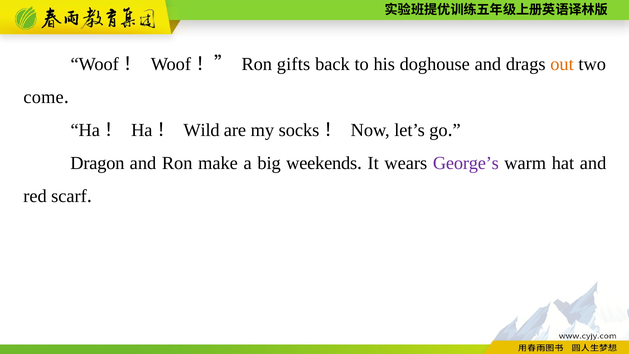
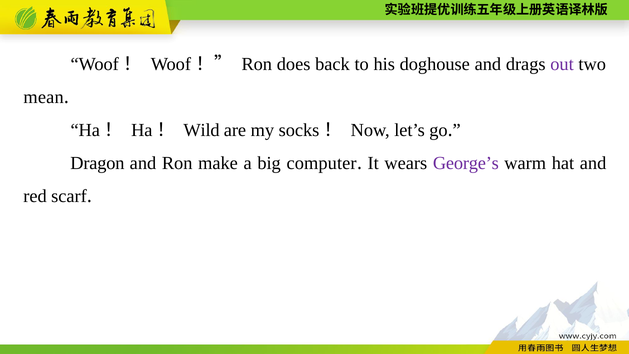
gifts: gifts -> does (294, 64)
out colour: orange -> purple (562, 64)
come: come -> mean (44, 97)
weekends: weekends -> computer (322, 163)
